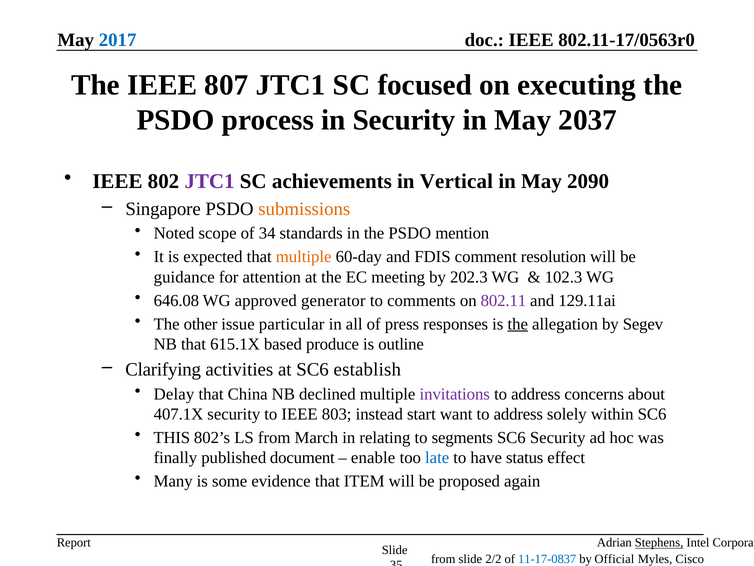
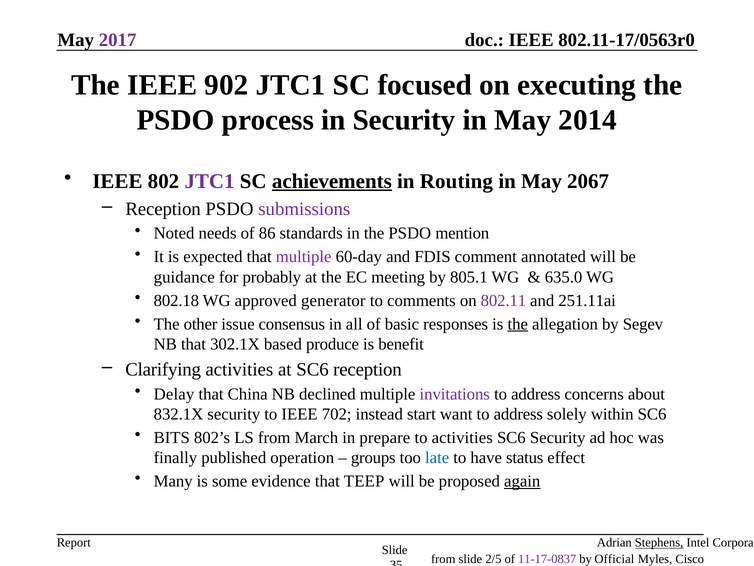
2017 colour: blue -> purple (118, 40)
807: 807 -> 902 (226, 85)
2037: 2037 -> 2014 (588, 120)
achievements underline: none -> present (332, 181)
Vertical: Vertical -> Routing (456, 181)
2090: 2090 -> 2067 (588, 181)
Singapore: Singapore -> Reception (163, 209)
submissions colour: orange -> purple (304, 209)
scope: scope -> needs (218, 233)
34: 34 -> 86 (267, 233)
multiple colour: orange -> purple (304, 257)
resolution: resolution -> annotated (553, 257)
attention: attention -> probably (272, 277)
202.3: 202.3 -> 805.1 (469, 277)
102.3: 102.3 -> 635.0 (564, 277)
646.08: 646.08 -> 802.18 (176, 300)
129.11ai: 129.11ai -> 251.11ai (587, 300)
particular: particular -> consensus (292, 324)
press: press -> basic (402, 324)
615.1X: 615.1X -> 302.1X (235, 344)
outline: outline -> benefit (401, 344)
SC6 establish: establish -> reception (367, 369)
407.1X: 407.1X -> 832.1X (178, 414)
803: 803 -> 702 (337, 414)
THIS: THIS -> BITS (172, 437)
relating: relating -> prepare (385, 437)
to segments: segments -> activities (462, 437)
document: document -> operation (302, 457)
enable: enable -> groups (373, 457)
ITEM: ITEM -> TEEP (364, 481)
again underline: none -> present (522, 481)
2/2: 2/2 -> 2/5 (493, 559)
11-17-0837 colour: blue -> purple (547, 559)
